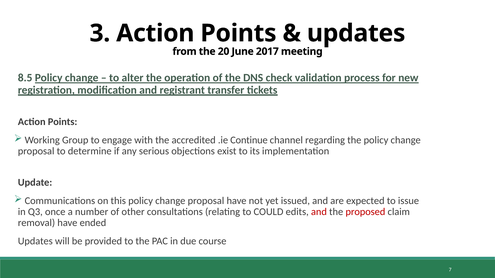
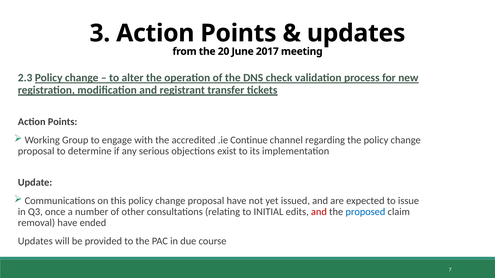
8.5: 8.5 -> 2.3 (25, 78)
COULD: COULD -> INITIAL (268, 212)
proposed colour: red -> blue (365, 212)
